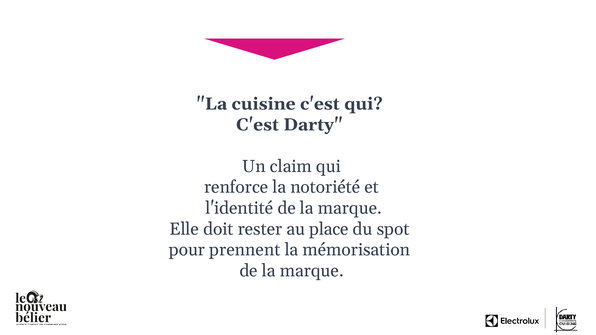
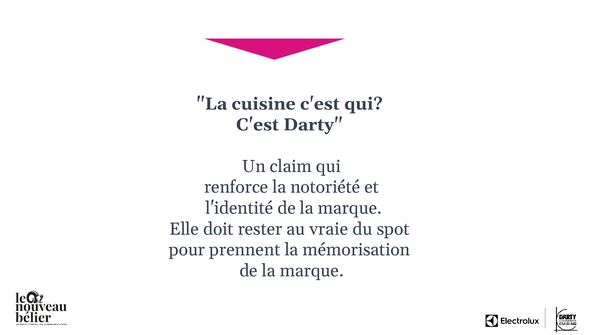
place: place -> vraie (329, 229)
